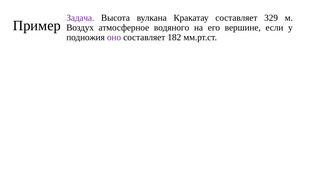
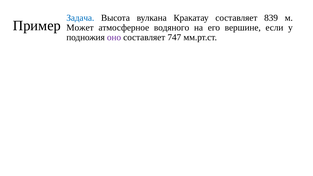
Задача colour: purple -> blue (80, 18)
329: 329 -> 839 (271, 18)
Воздух: Воздух -> Может (80, 28)
182: 182 -> 747 (174, 37)
